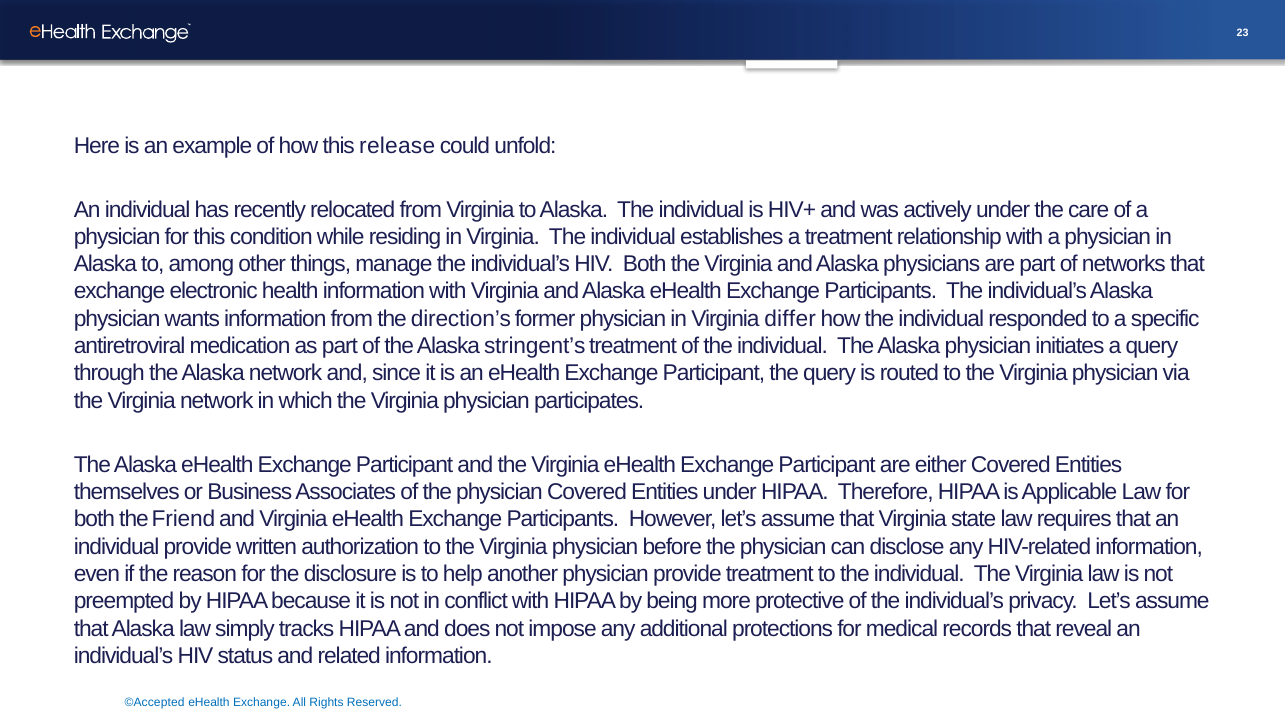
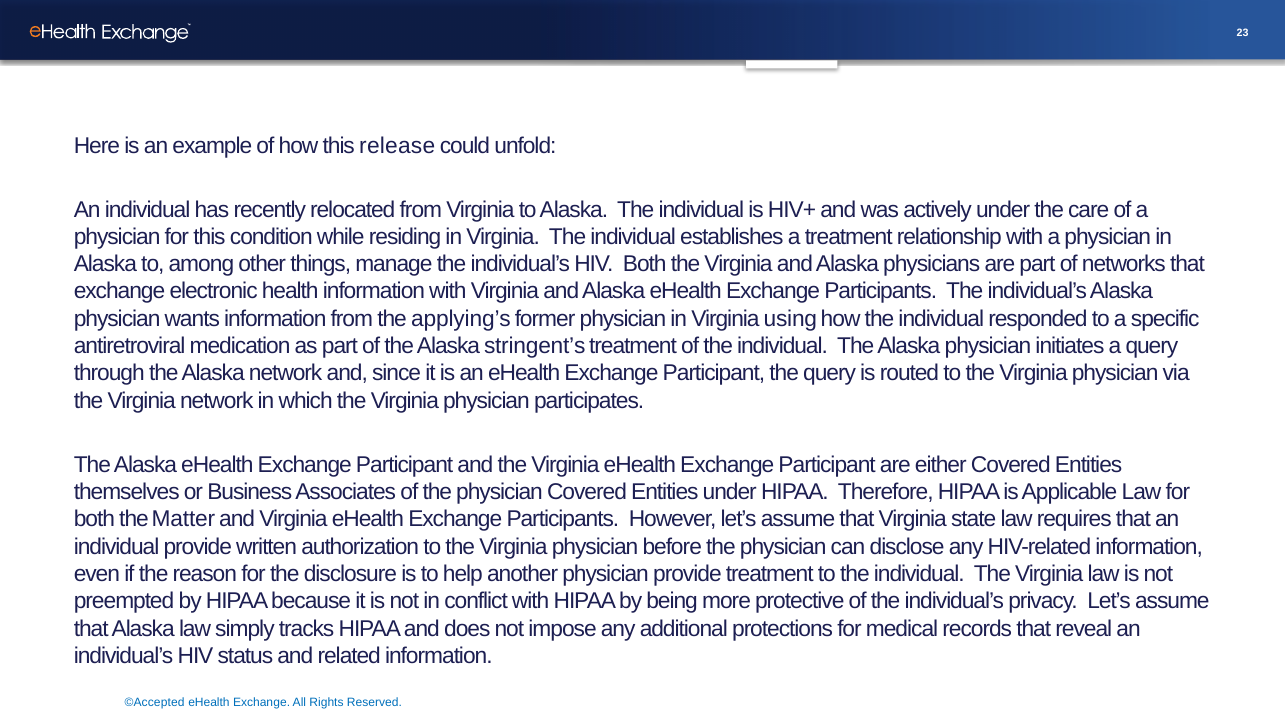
direction’s: direction’s -> applying’s (461, 319)
differ: differ -> using (790, 319)
Friend: Friend -> Matter (183, 519)
